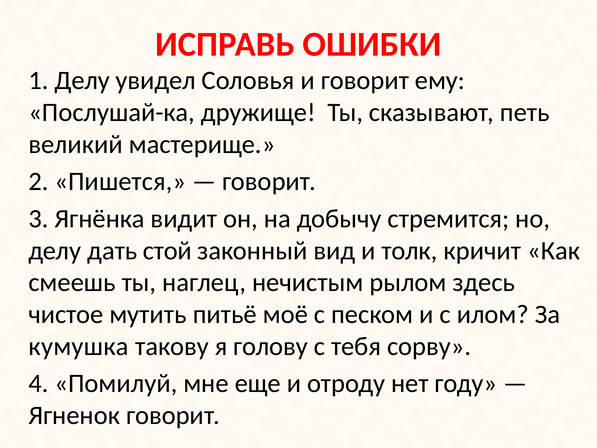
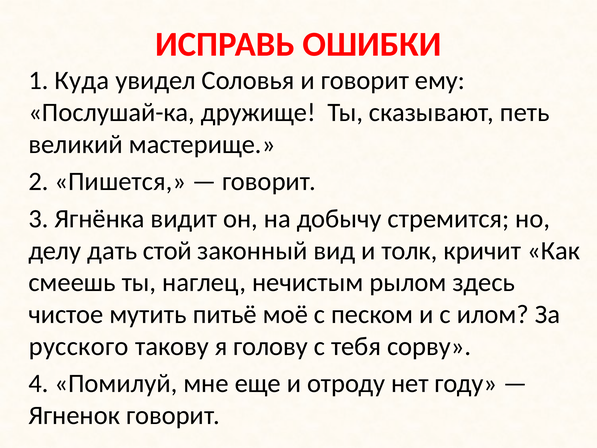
1 Делу: Делу -> Куда (82, 80)
кумушка: кумушка -> русского (79, 346)
